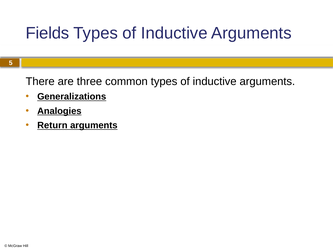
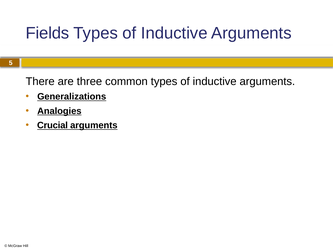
Return: Return -> Crucial (52, 125)
